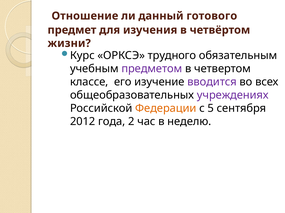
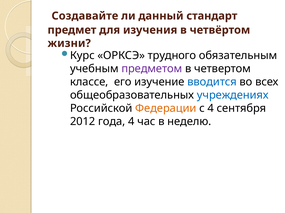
Отношение: Отношение -> Создавайте (85, 16)
готового: готового -> стандарт (212, 16)
вводится colour: purple -> blue (212, 82)
учреждениях colour: purple -> blue (233, 95)
с 5: 5 -> 4 (211, 109)
года 2: 2 -> 4 (131, 122)
